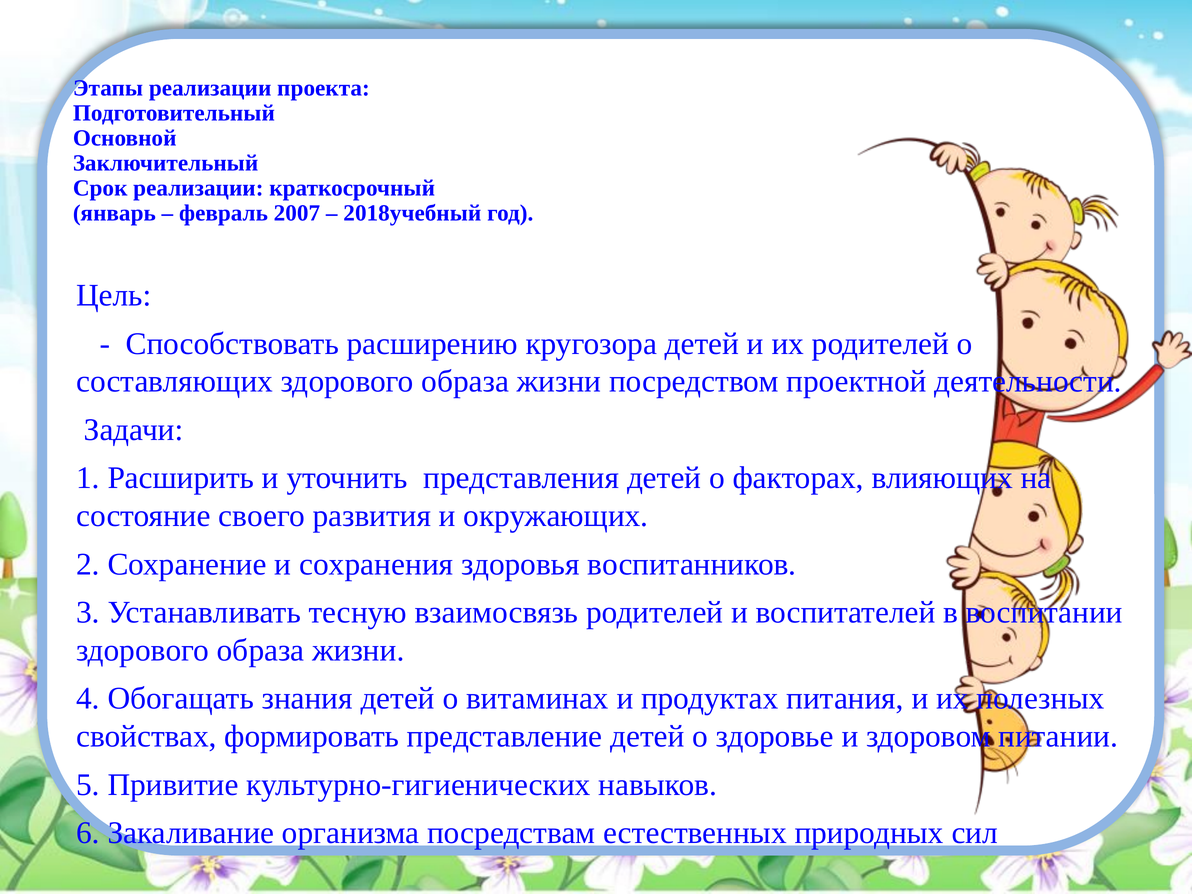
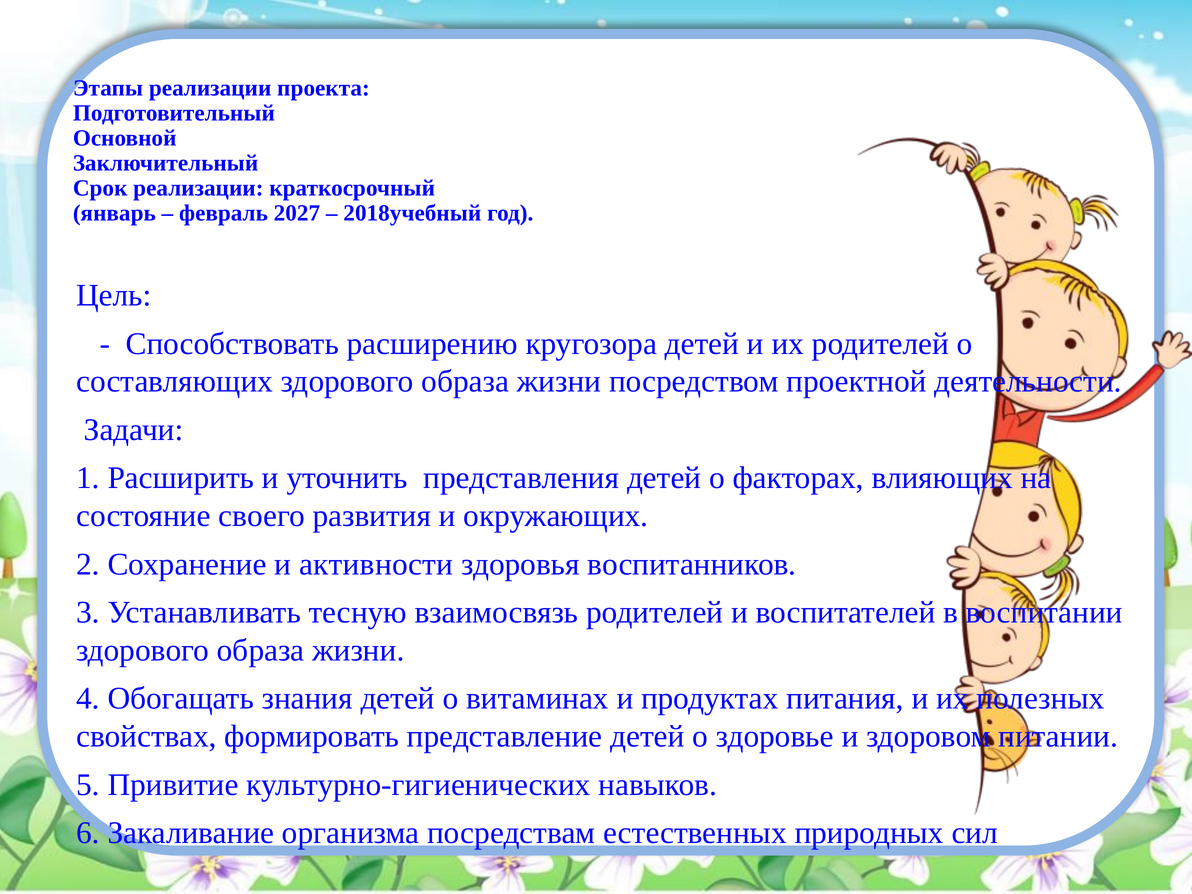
2007: 2007 -> 2027 (297, 213)
сохранения: сохранения -> активности (376, 564)
